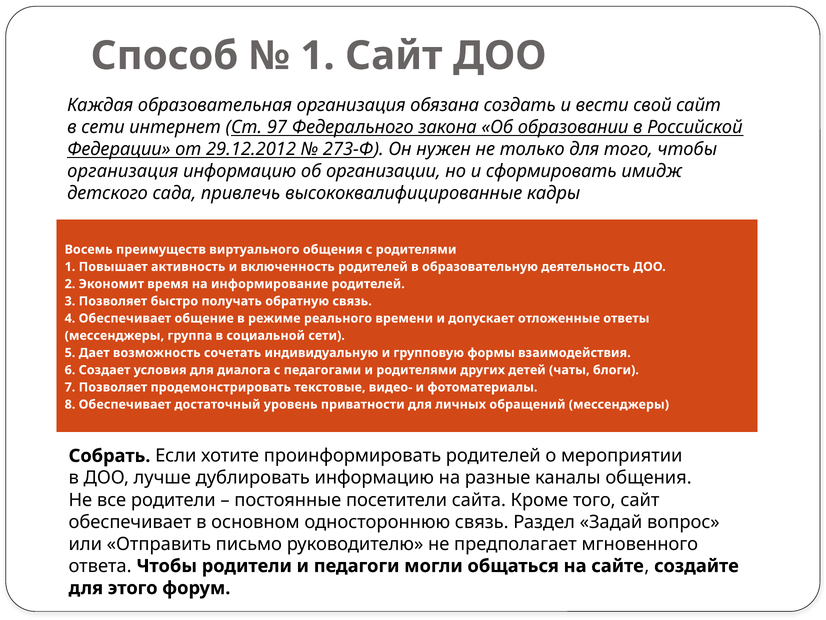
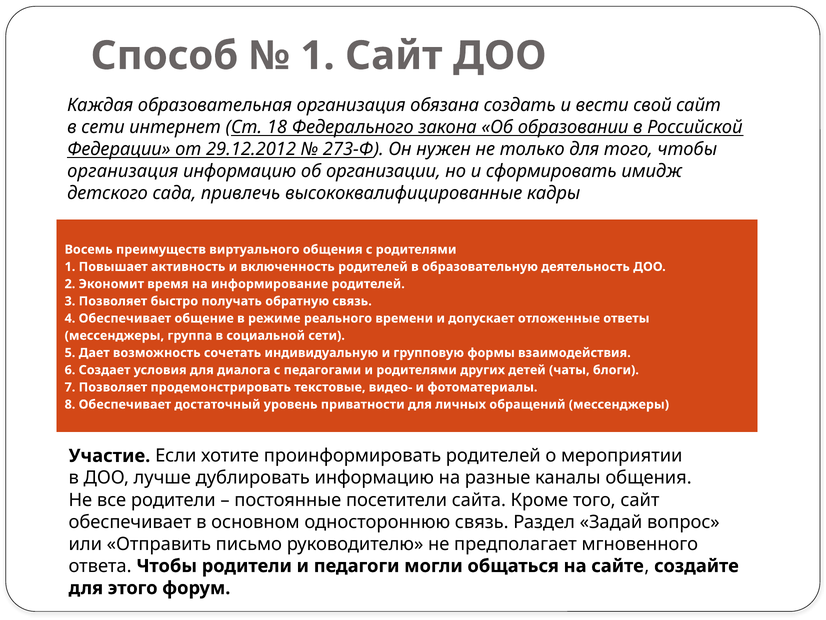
97: 97 -> 18 (277, 127)
Собрать: Собрать -> Участие (109, 456)
